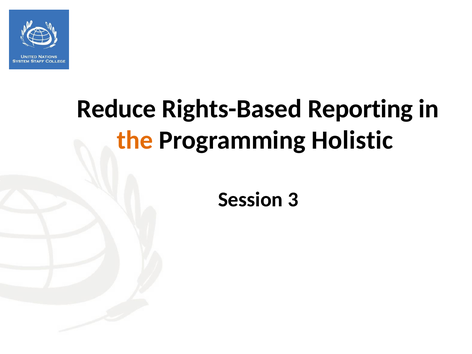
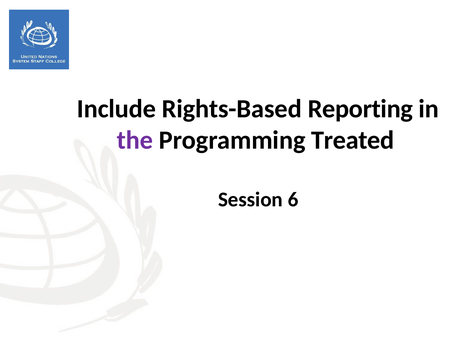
Reduce: Reduce -> Include (116, 109)
the colour: orange -> purple (135, 140)
Holistic: Holistic -> Treated (353, 140)
3: 3 -> 6 (293, 200)
